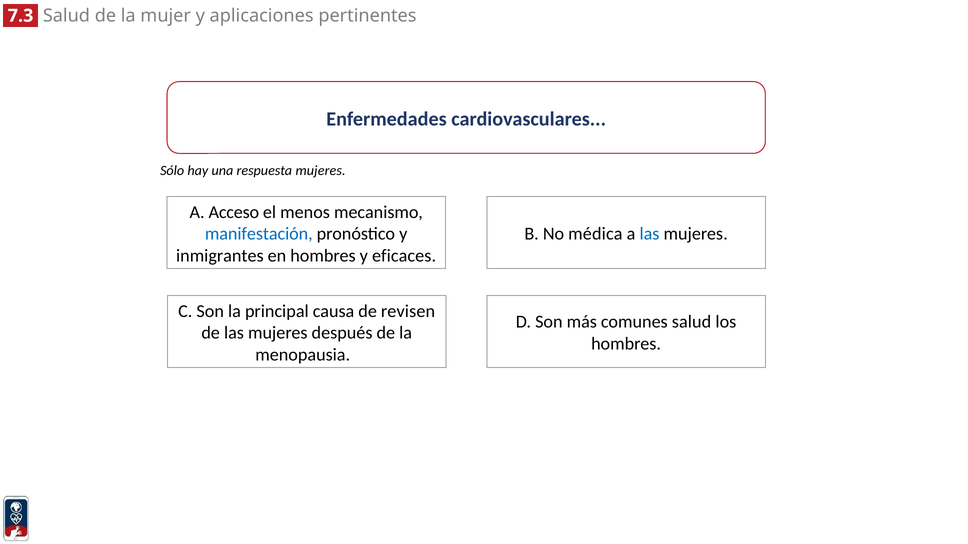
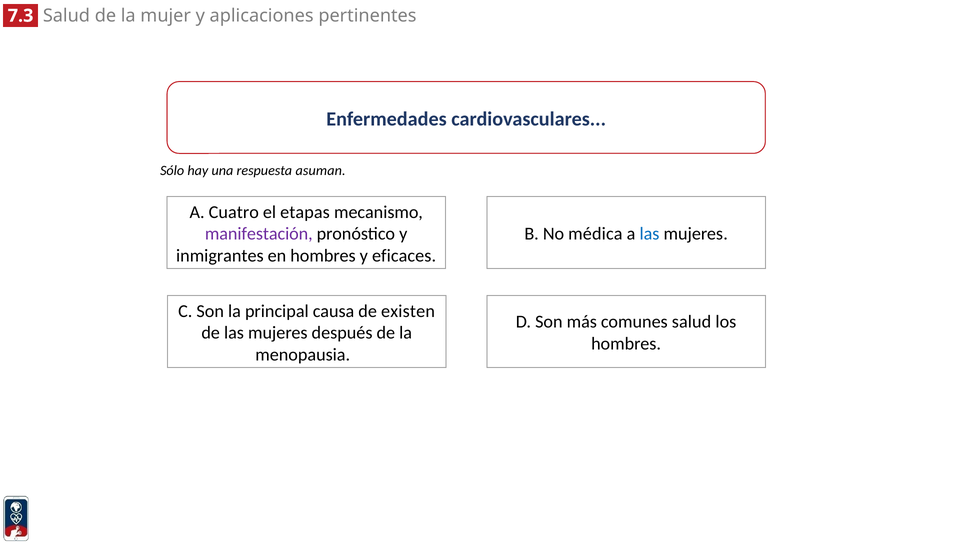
respuesta mujeres: mujeres -> asuman (321, 171)
Acceso: Acceso -> Cuatro (234, 212)
menos: menos -> etapas (305, 212)
manifestación colour: blue -> purple (259, 234)
revisen: revisen -> existen (408, 311)
